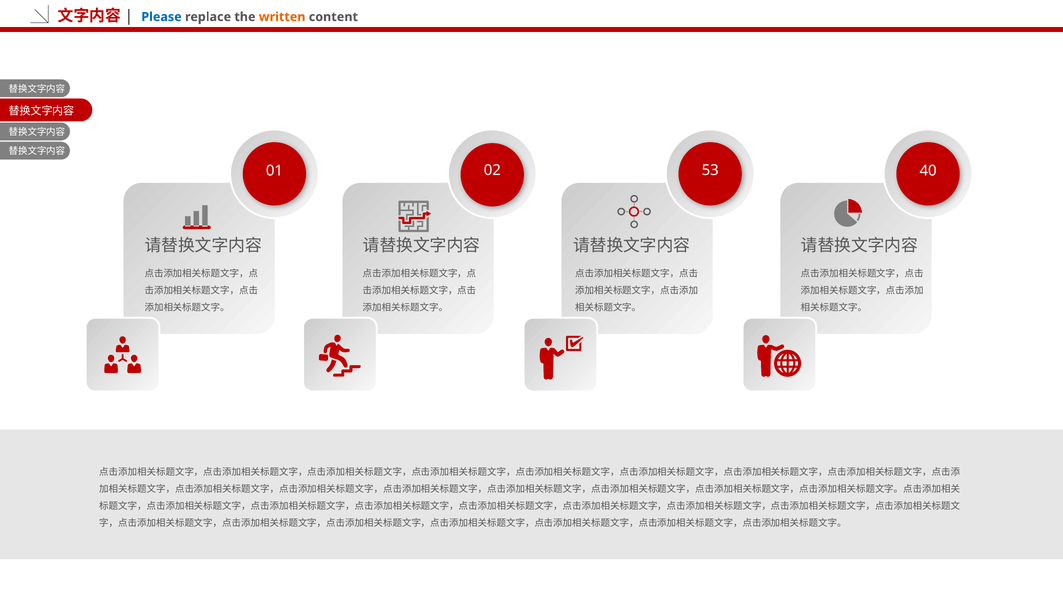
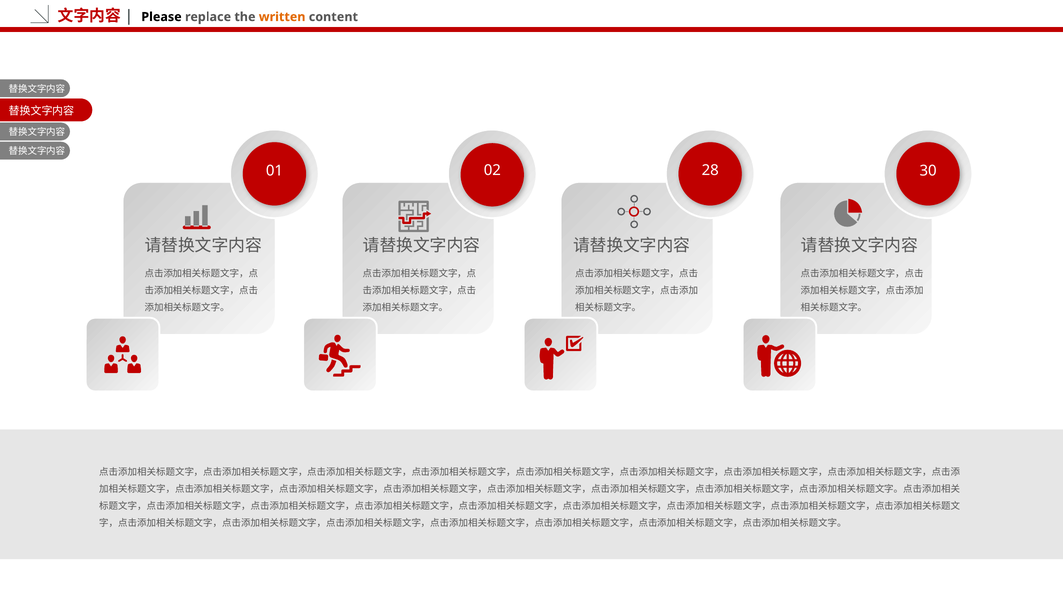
Please colour: blue -> black (161, 17)
40: 40 -> 30 (928, 171)
53: 53 -> 28 (710, 170)
